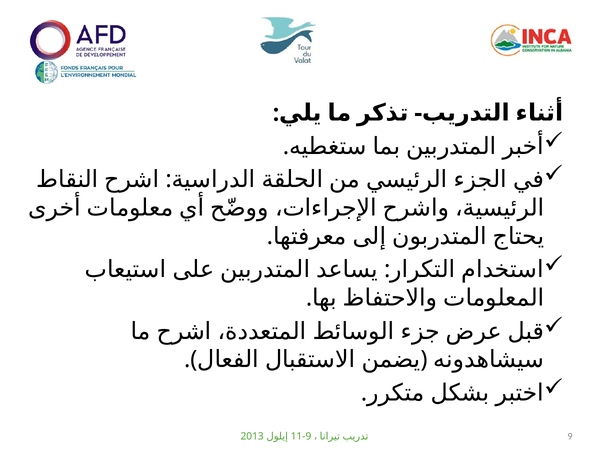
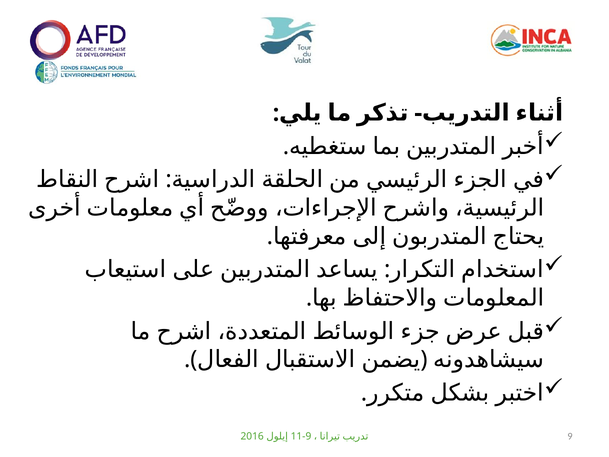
2013: 2013 -> 2016 (252, 436)
